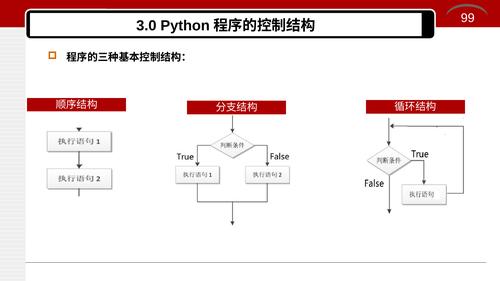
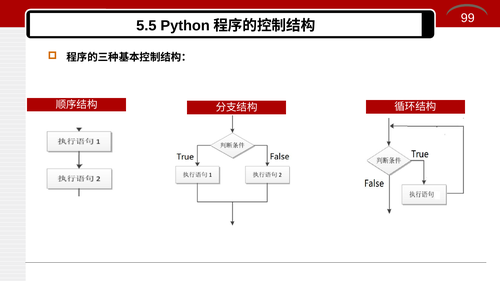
3.0: 3.0 -> 5.5 (146, 26)
